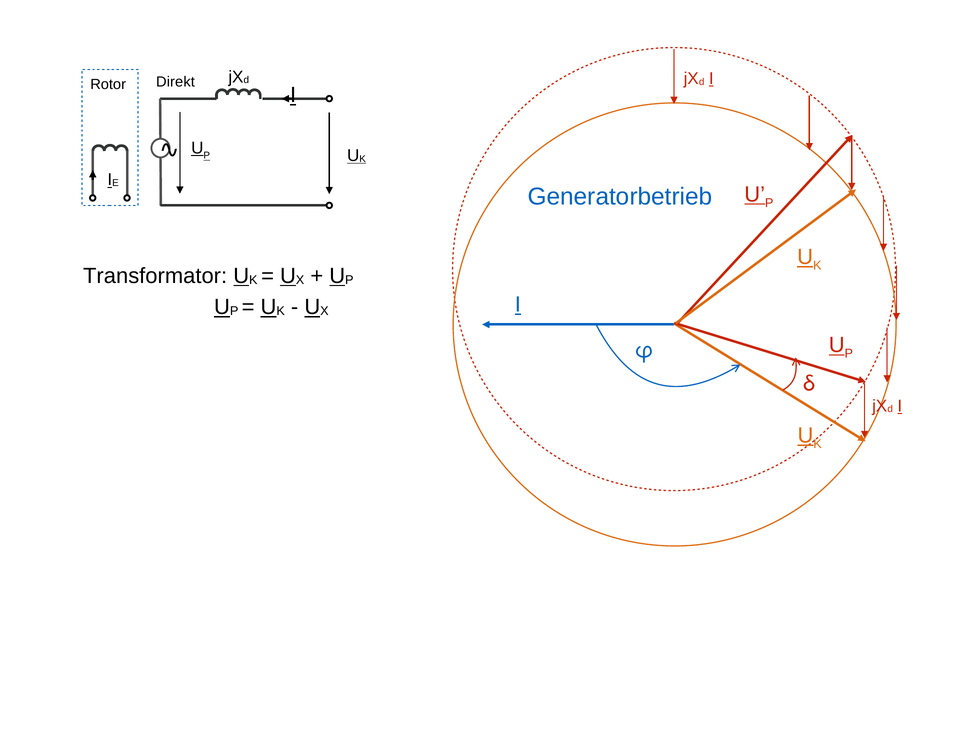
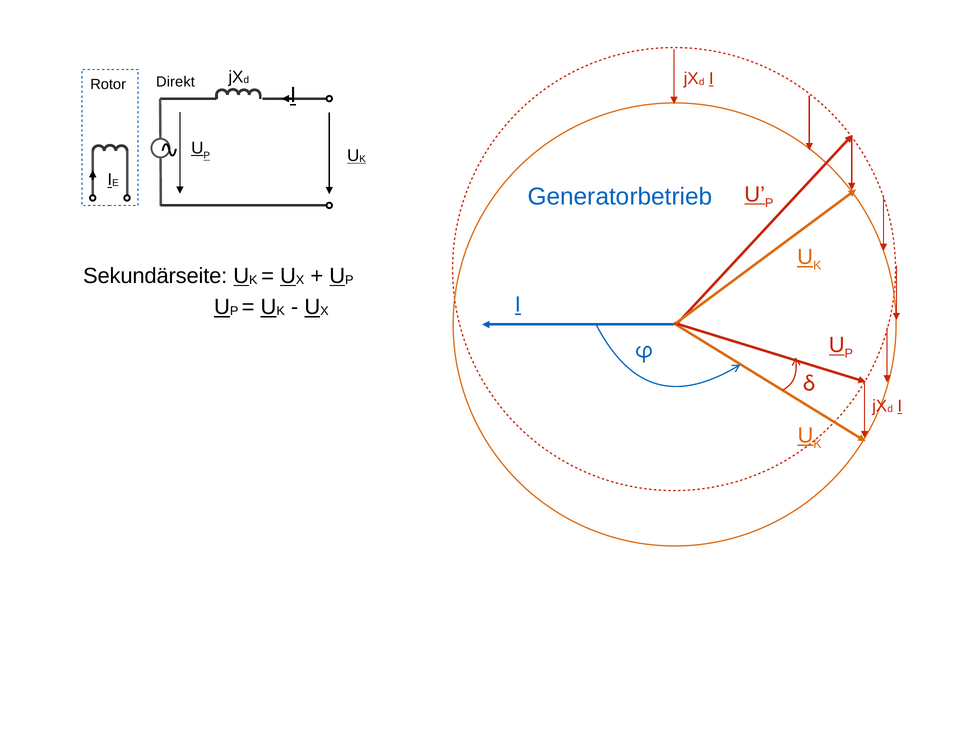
Transformator: Transformator -> Sekundärseite (155, 276)
